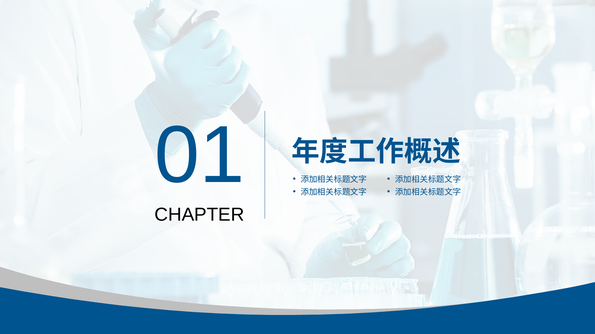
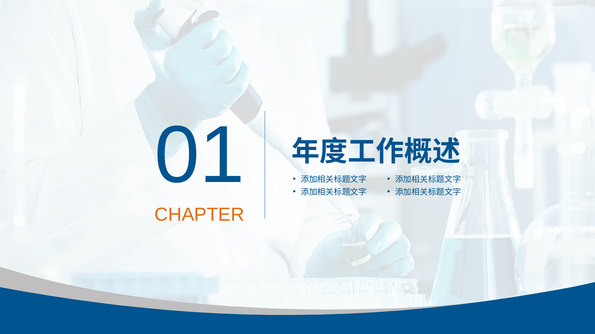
CHAPTER colour: black -> orange (199, 215)
